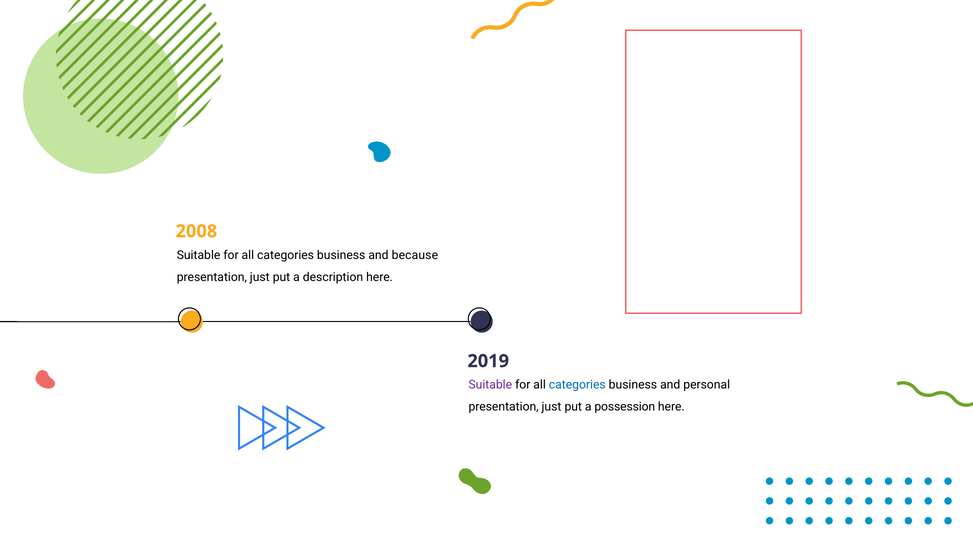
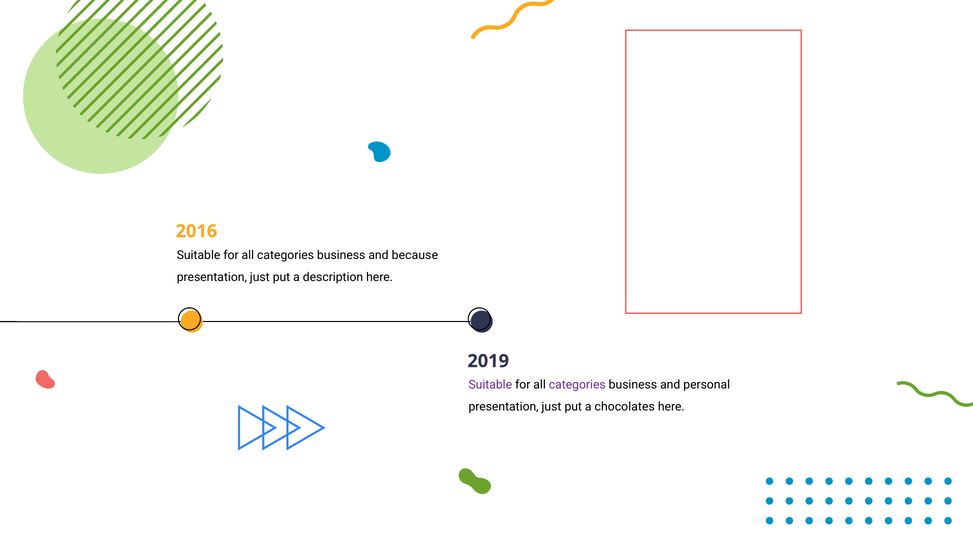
2008: 2008 -> 2016 (196, 231)
categories colour: blue -> purple (577, 385)
possession: possession -> chocolates (625, 407)
